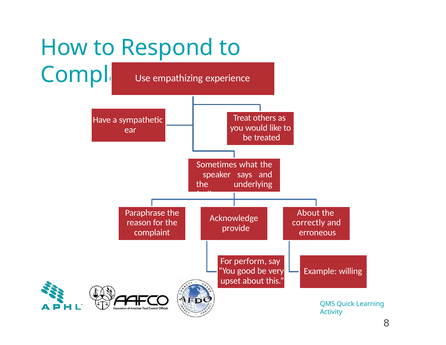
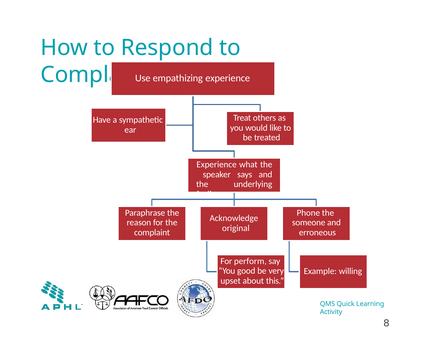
Sometimes: Sometimes -> Experience (217, 164)
About: About -> Phone (308, 213)
correctly: correctly -> someone (309, 222)
provide: provide -> original (236, 228)
